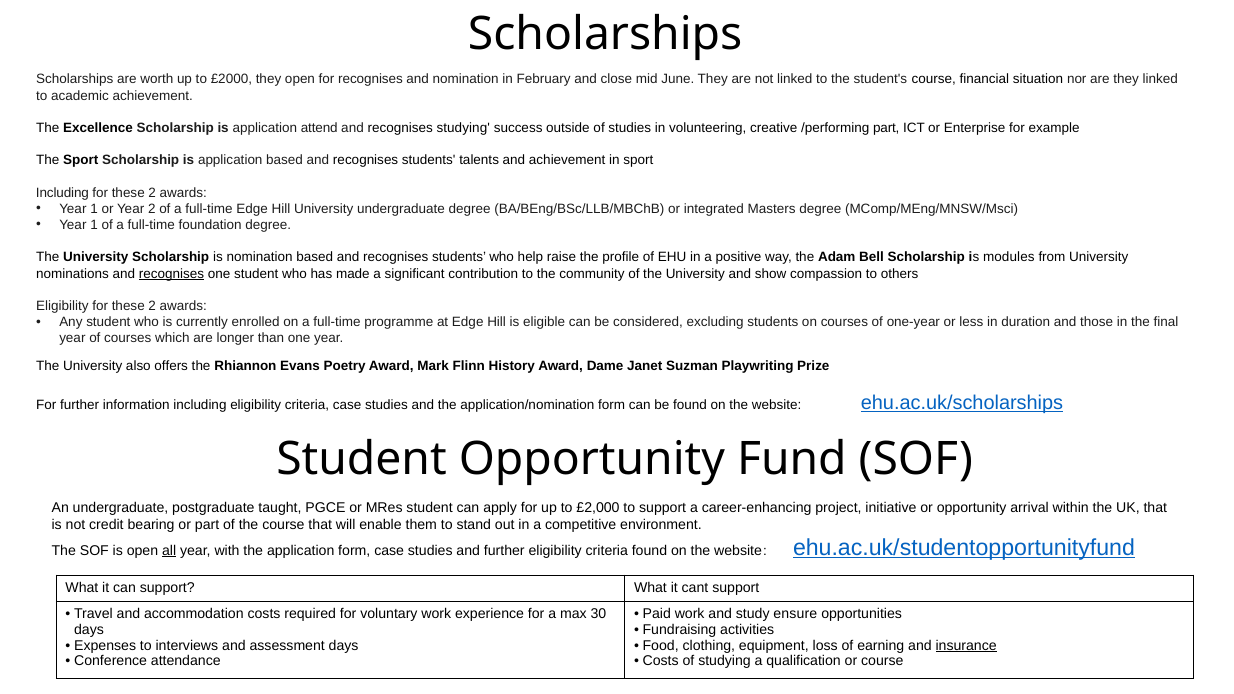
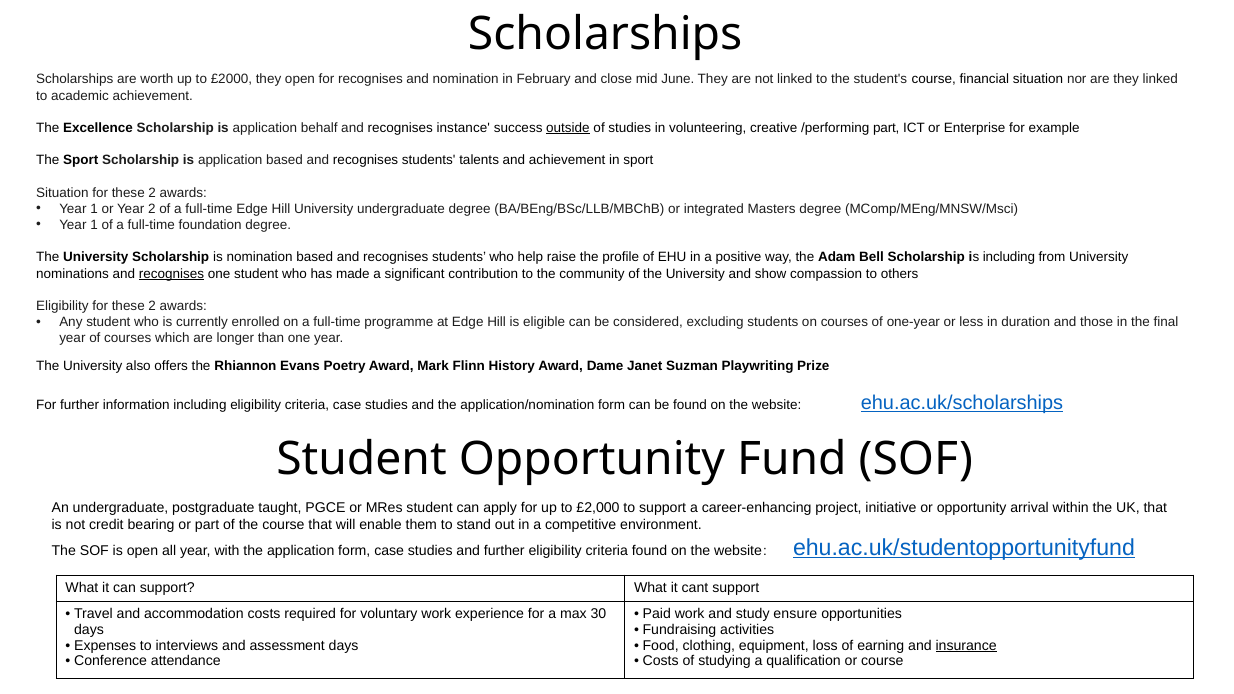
attend: attend -> behalf (319, 128)
recognises studying: studying -> instance (463, 128)
outside underline: none -> present (568, 128)
Including: Including -> Situation (62, 193)
is modules: modules -> including (1009, 258)
all underline: present -> none (169, 550)
